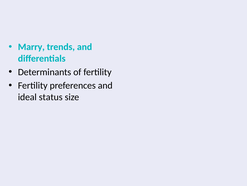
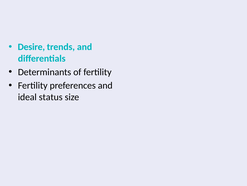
Marry: Marry -> Desire (31, 47)
